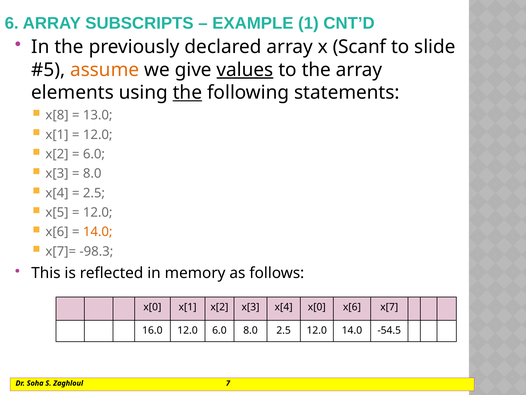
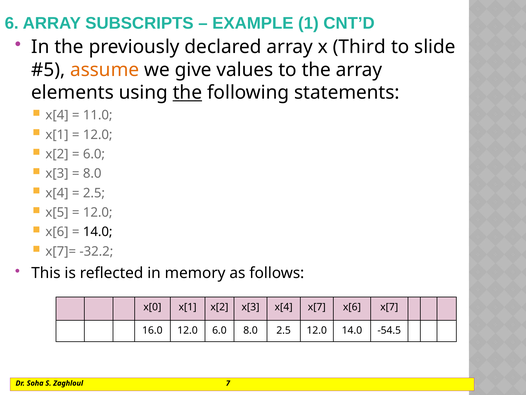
Scanf: Scanf -> Third (359, 47)
values underline: present -> none (245, 70)
x[8: x[8 -> x[4 (57, 115)
13.0: 13.0 -> 11.0 (98, 115)
14.0 colour: orange -> black (98, 232)
-98.3: -98.3 -> -32.2 (96, 251)
x[4 x[0: x[0 -> x[7 (317, 307)
